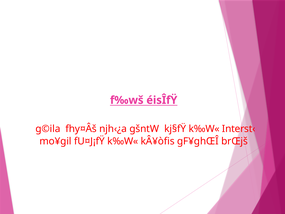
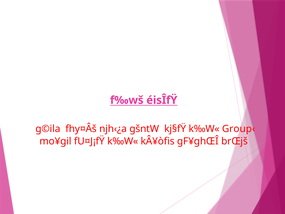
Interst‹: Interst‹ -> Group‹ (239, 129)
